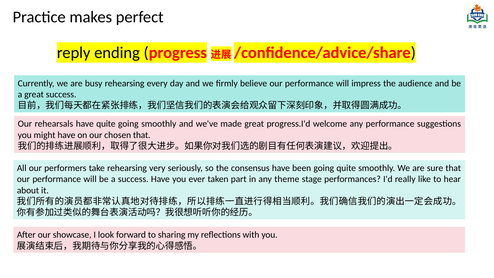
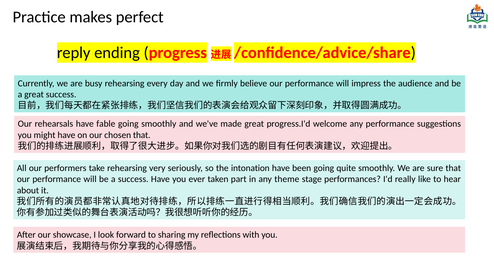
have quite: quite -> fable (106, 124)
consensus: consensus -> intonation (250, 168)
